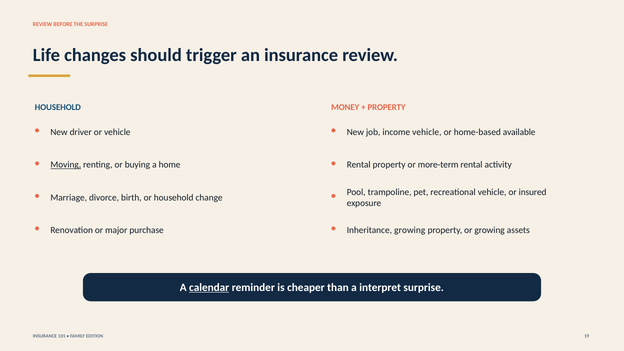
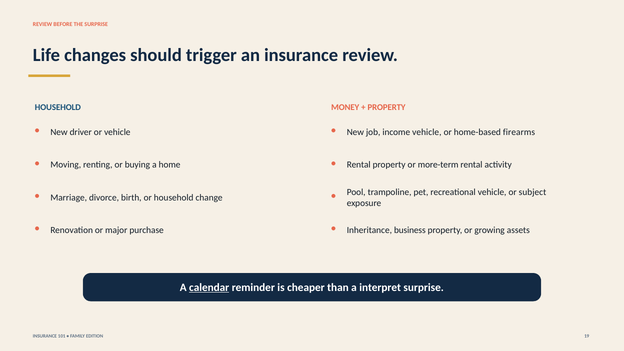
available: available -> firearms (519, 132)
Moving underline: present -> none (66, 165)
insured: insured -> subject (533, 192)
Inheritance growing: growing -> business (410, 230)
